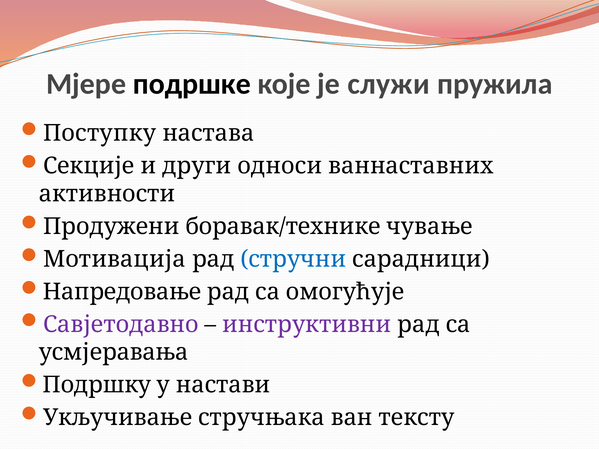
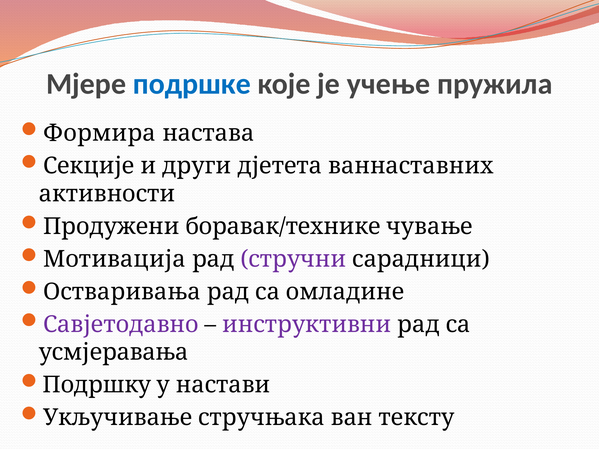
подршке colour: black -> blue (192, 84)
служи: служи -> учење (389, 84)
Поступку: Поступку -> Формира (100, 133)
односи: односи -> дјетета (280, 166)
стручни colour: blue -> purple (293, 259)
Напредовање: Напредовање -> Остваривања (122, 292)
омогућује: омогућује -> омладине (345, 292)
